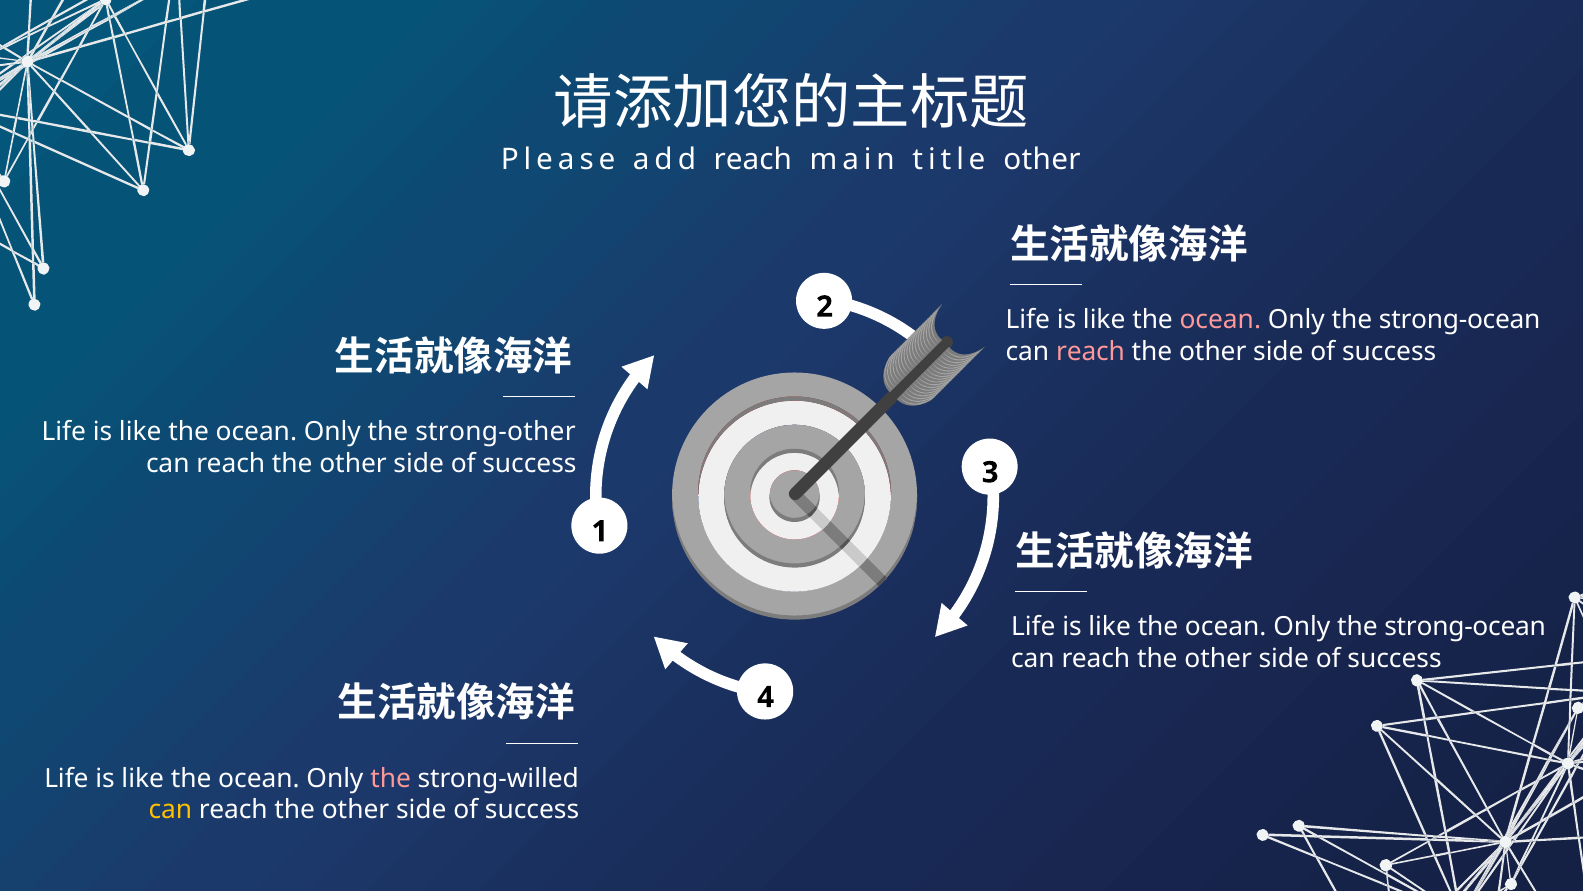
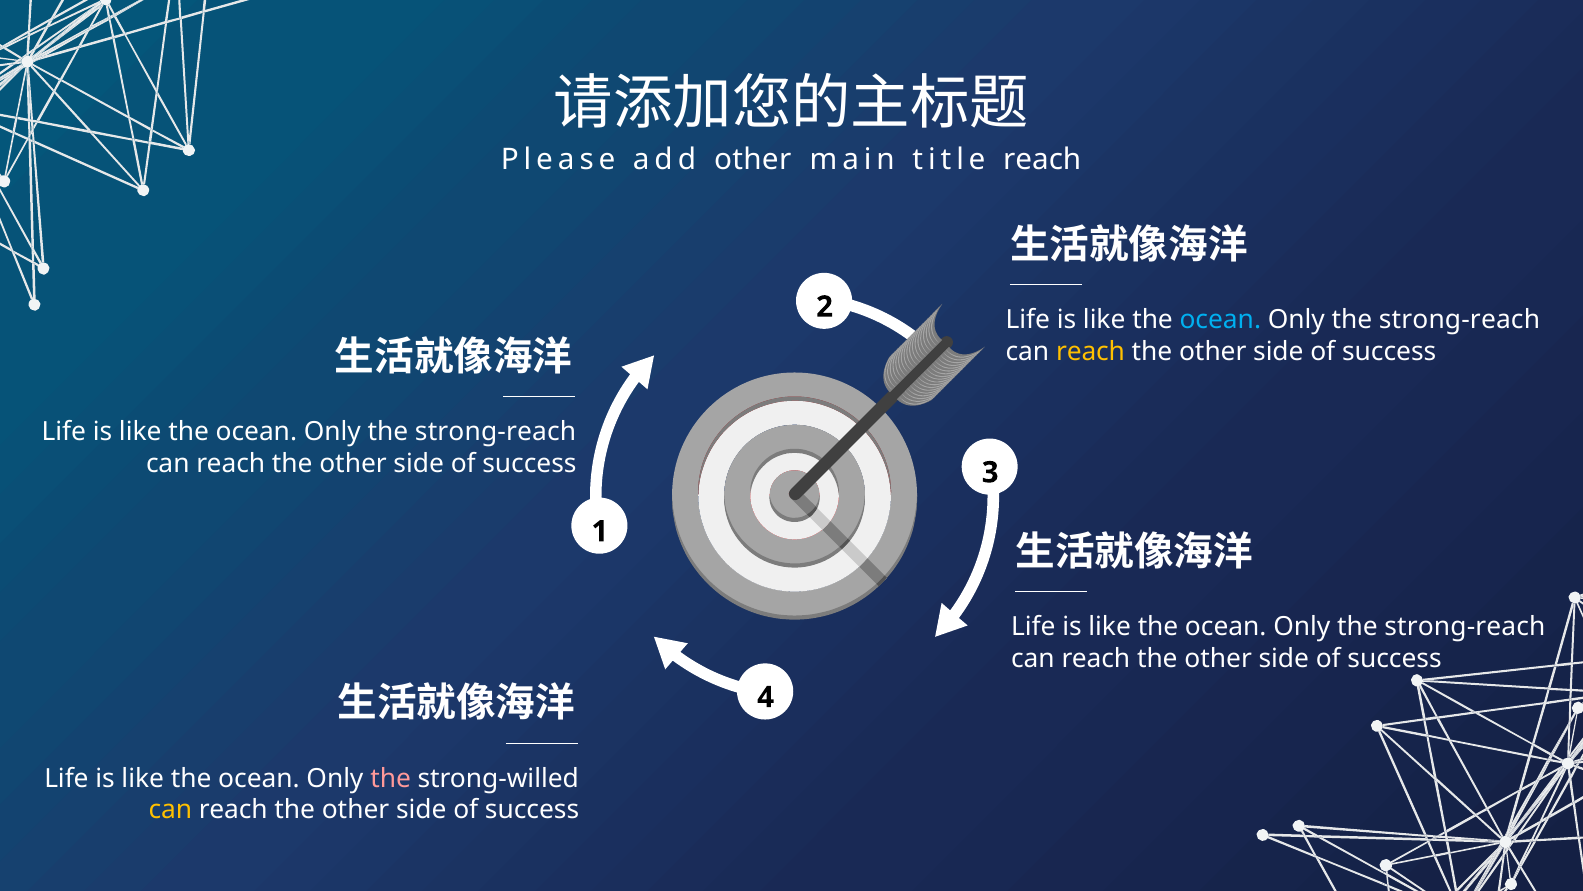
add reach: reach -> other (753, 159)
title other: other -> reach (1042, 159)
ocean colour: pink -> light blue (1220, 320)
strong-ocean: strong-ocean -> strong-reach (1459, 320)
reach colour: pink -> yellow (1090, 351)
strong-other: strong-other -> strong-reach (496, 432)
strong-ocean: strong-ocean -> strong-reach (1465, 626)
